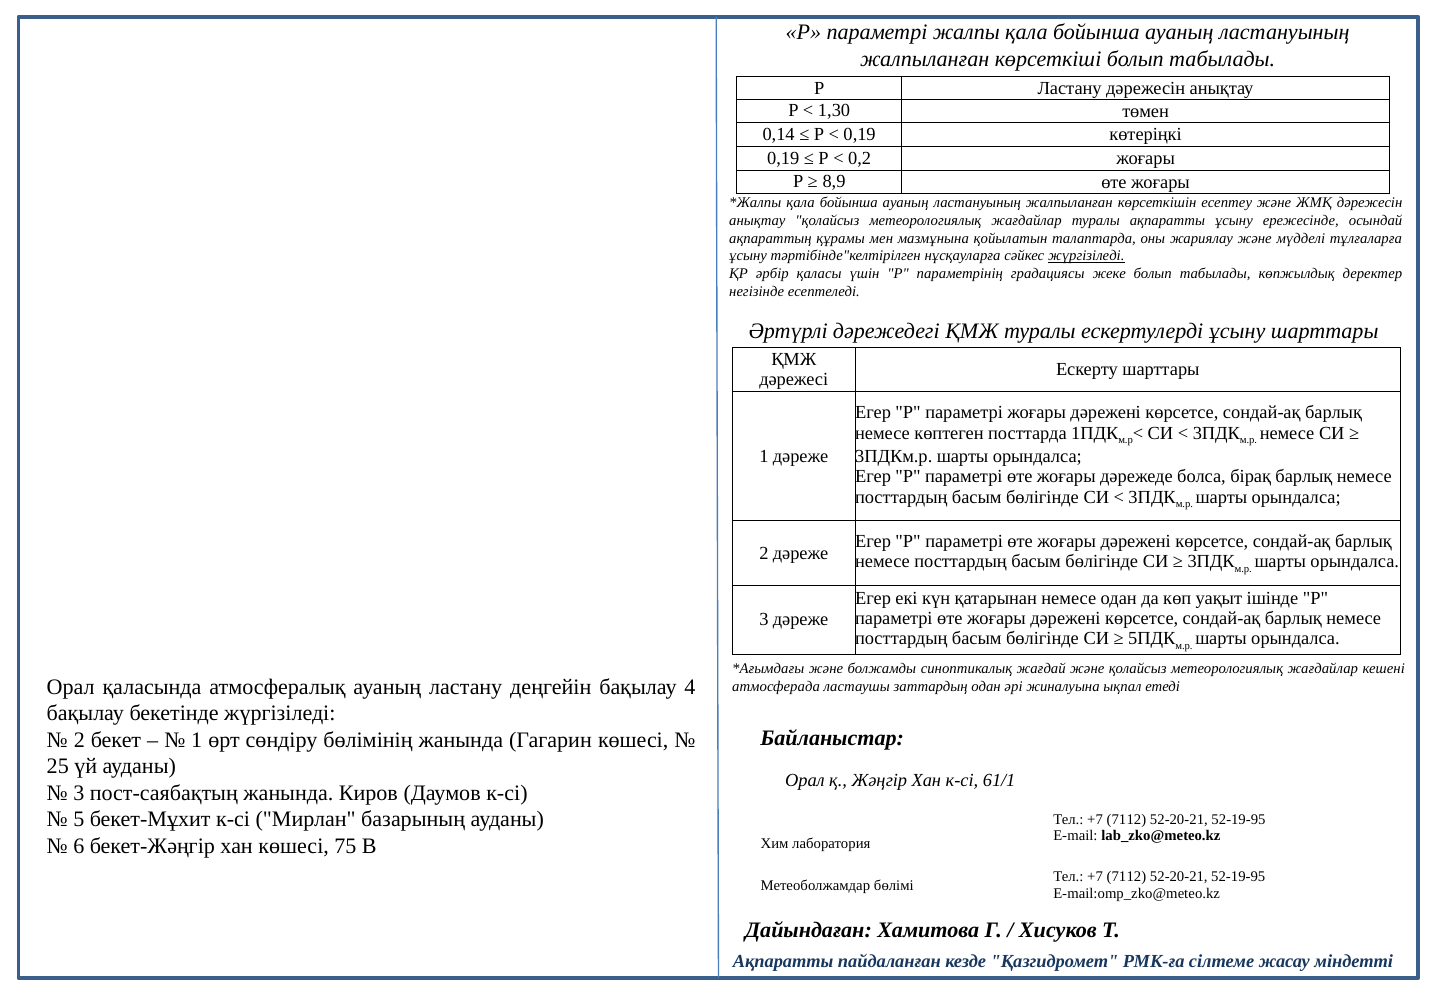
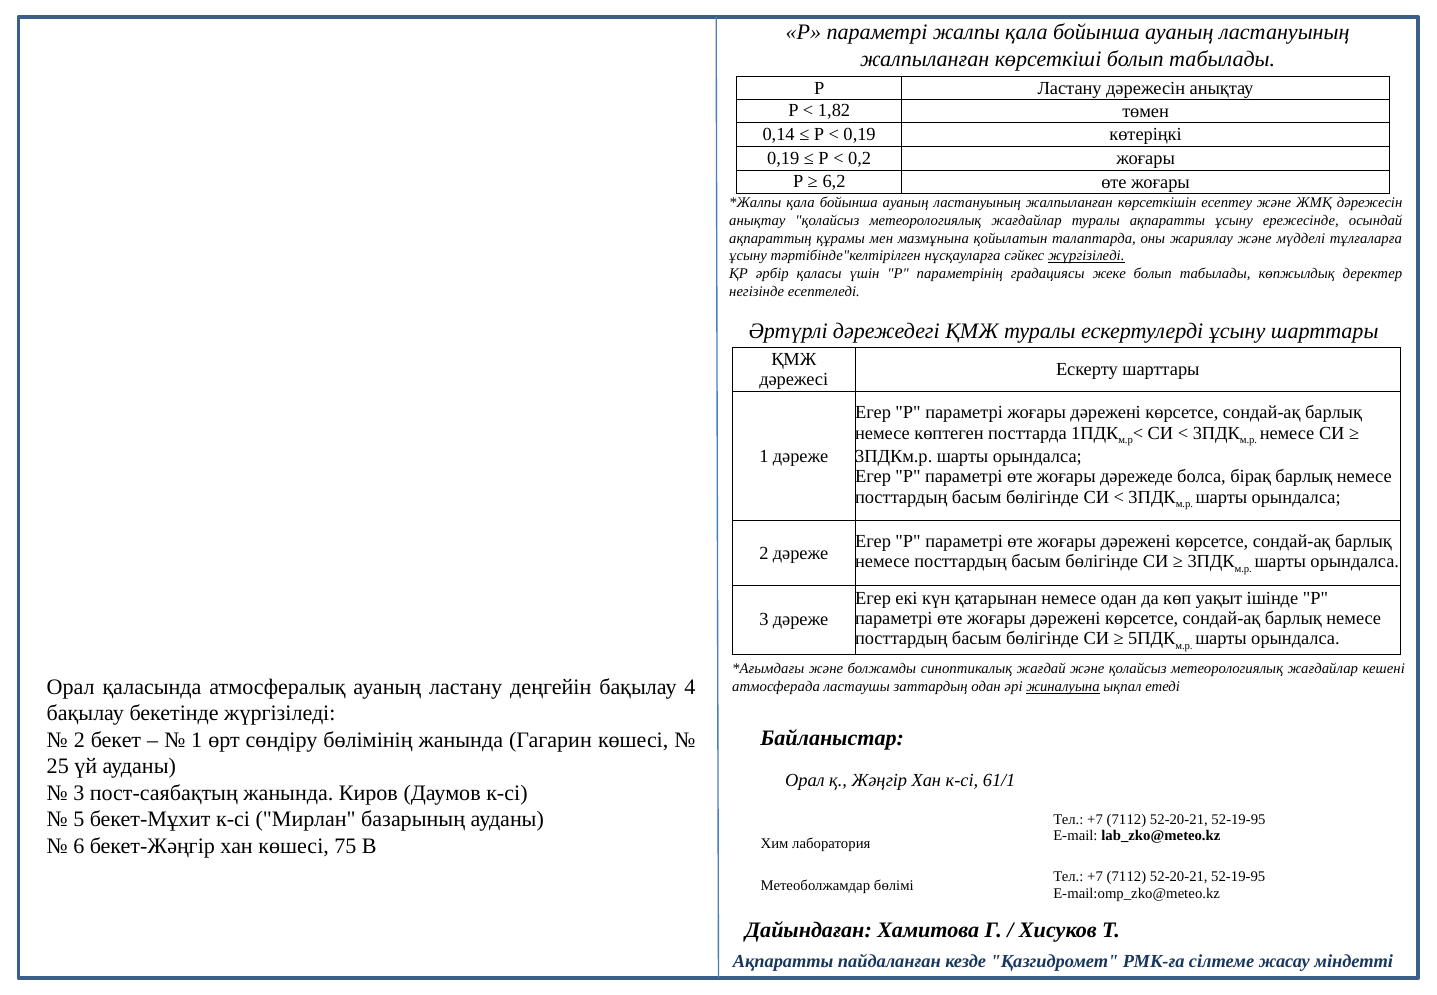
1,30: 1,30 -> 1,82 (834, 111)
8,9: 8,9 -> 6,2 (834, 182)
жиналуына underline: none -> present (1063, 687)
